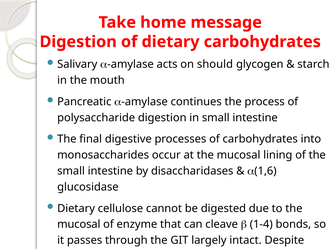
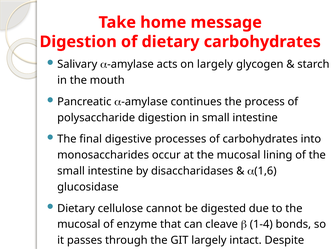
on should: should -> largely (215, 64)
